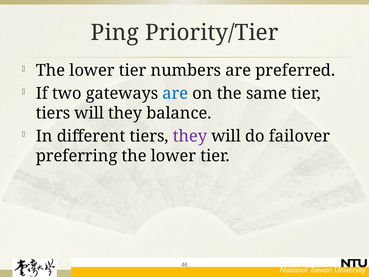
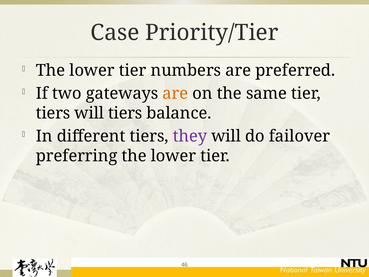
Ping: Ping -> Case (115, 33)
are colour: blue -> orange (175, 93)
will they: they -> tiers (125, 113)
